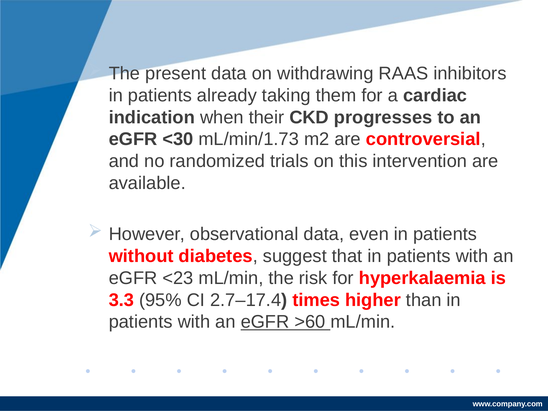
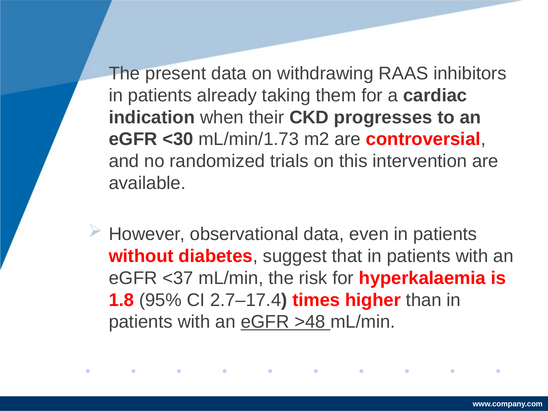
<23: <23 -> <37 (178, 278)
3.3: 3.3 -> 1.8 (121, 300)
>60: >60 -> >48 (310, 322)
